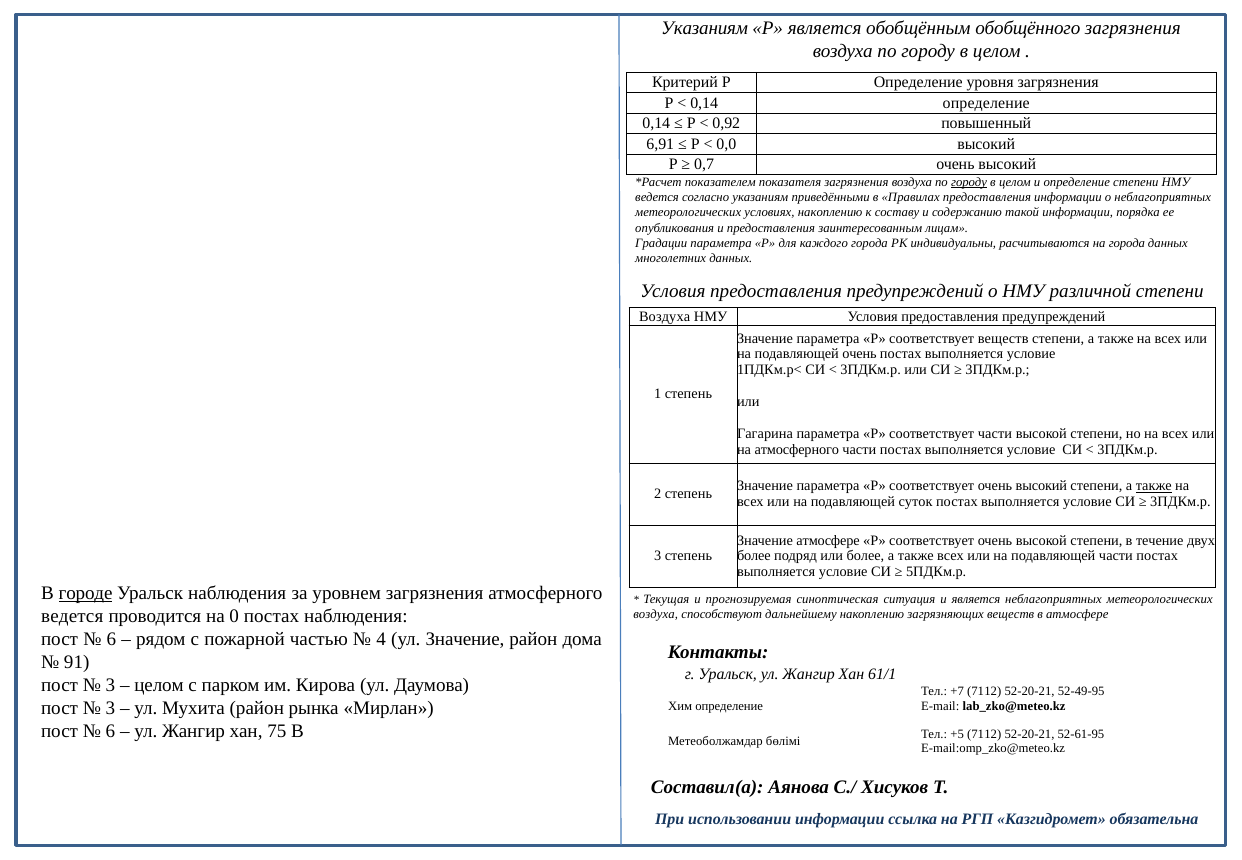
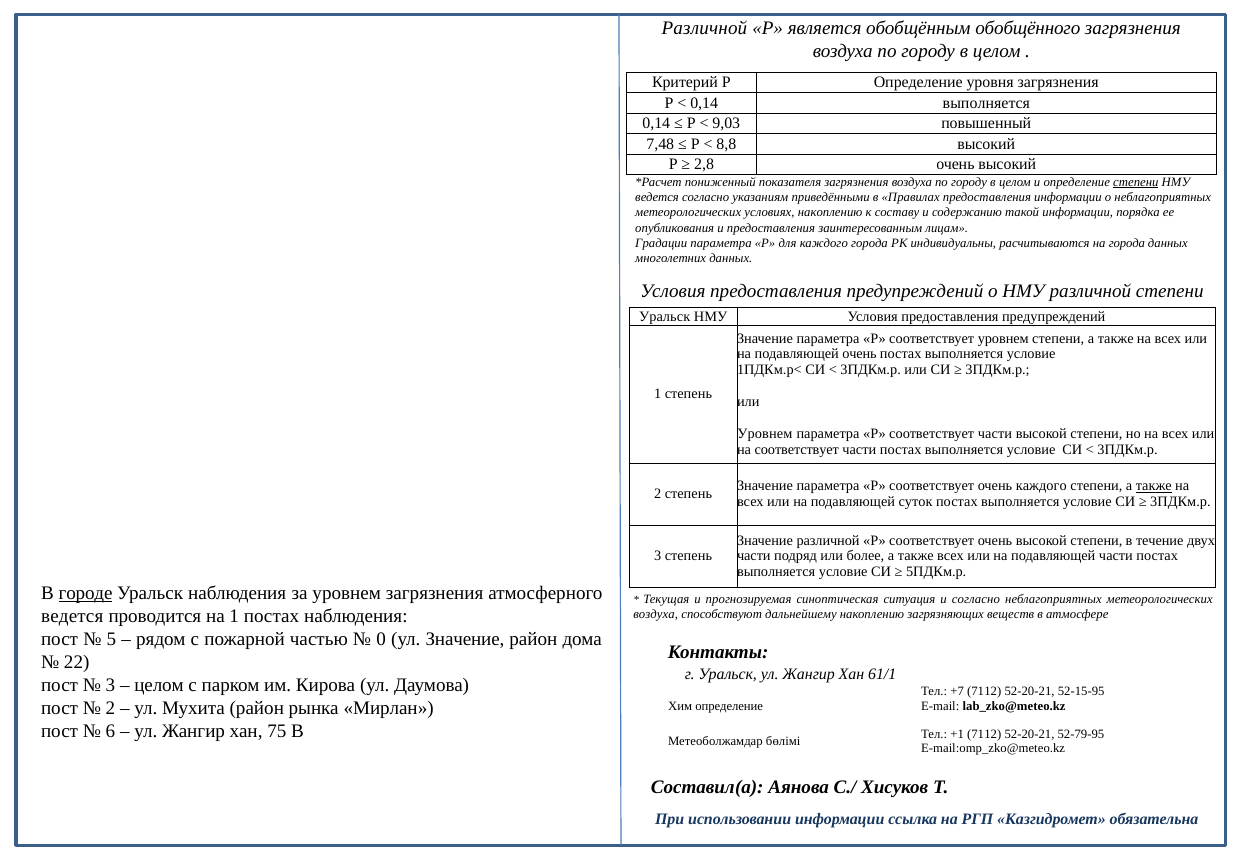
Указаниям: Указаниям -> Различной (704, 28)
0,14 определение: определение -> выполняется (986, 103)
0,92: 0,92 -> 9,03 (726, 123)
6,91: 6,91 -> 7,48 (660, 144)
0,0: 0,0 -> 8,8 (726, 144)
0,7: 0,7 -> 2,8 (704, 164)
показателем: показателем -> пониженный (720, 182)
городу underline: present -> none (969, 182)
степени underline: none -> present (1136, 182)
Воздуха: Воздуха -> Уральск (665, 316)
соответствует веществ: веществ -> уровнем (1003, 338)
Гагарина: Гагарина -> Уровнем (765, 434)
на атмосферного: атмосферного -> соответствует (797, 450)
соответствует очень высокий: высокий -> каждого (1041, 486)
Значение атмосфере: атмосфере -> различной (828, 540)
более: более -> части (754, 556)
и является: является -> согласно (976, 599)
на 0: 0 -> 1 (234, 616)
6: 6 -> 5 (111, 639)
4: 4 -> 0 (381, 639)
91: 91 -> 22 (77, 662)
52-49-95: 52-49-95 -> 52-15-95 (1081, 692)
3: 3 -> 2 (110, 708)
+5: +5 -> +1 (957, 734)
52-61-95: 52-61-95 -> 52-79-95 (1081, 734)
